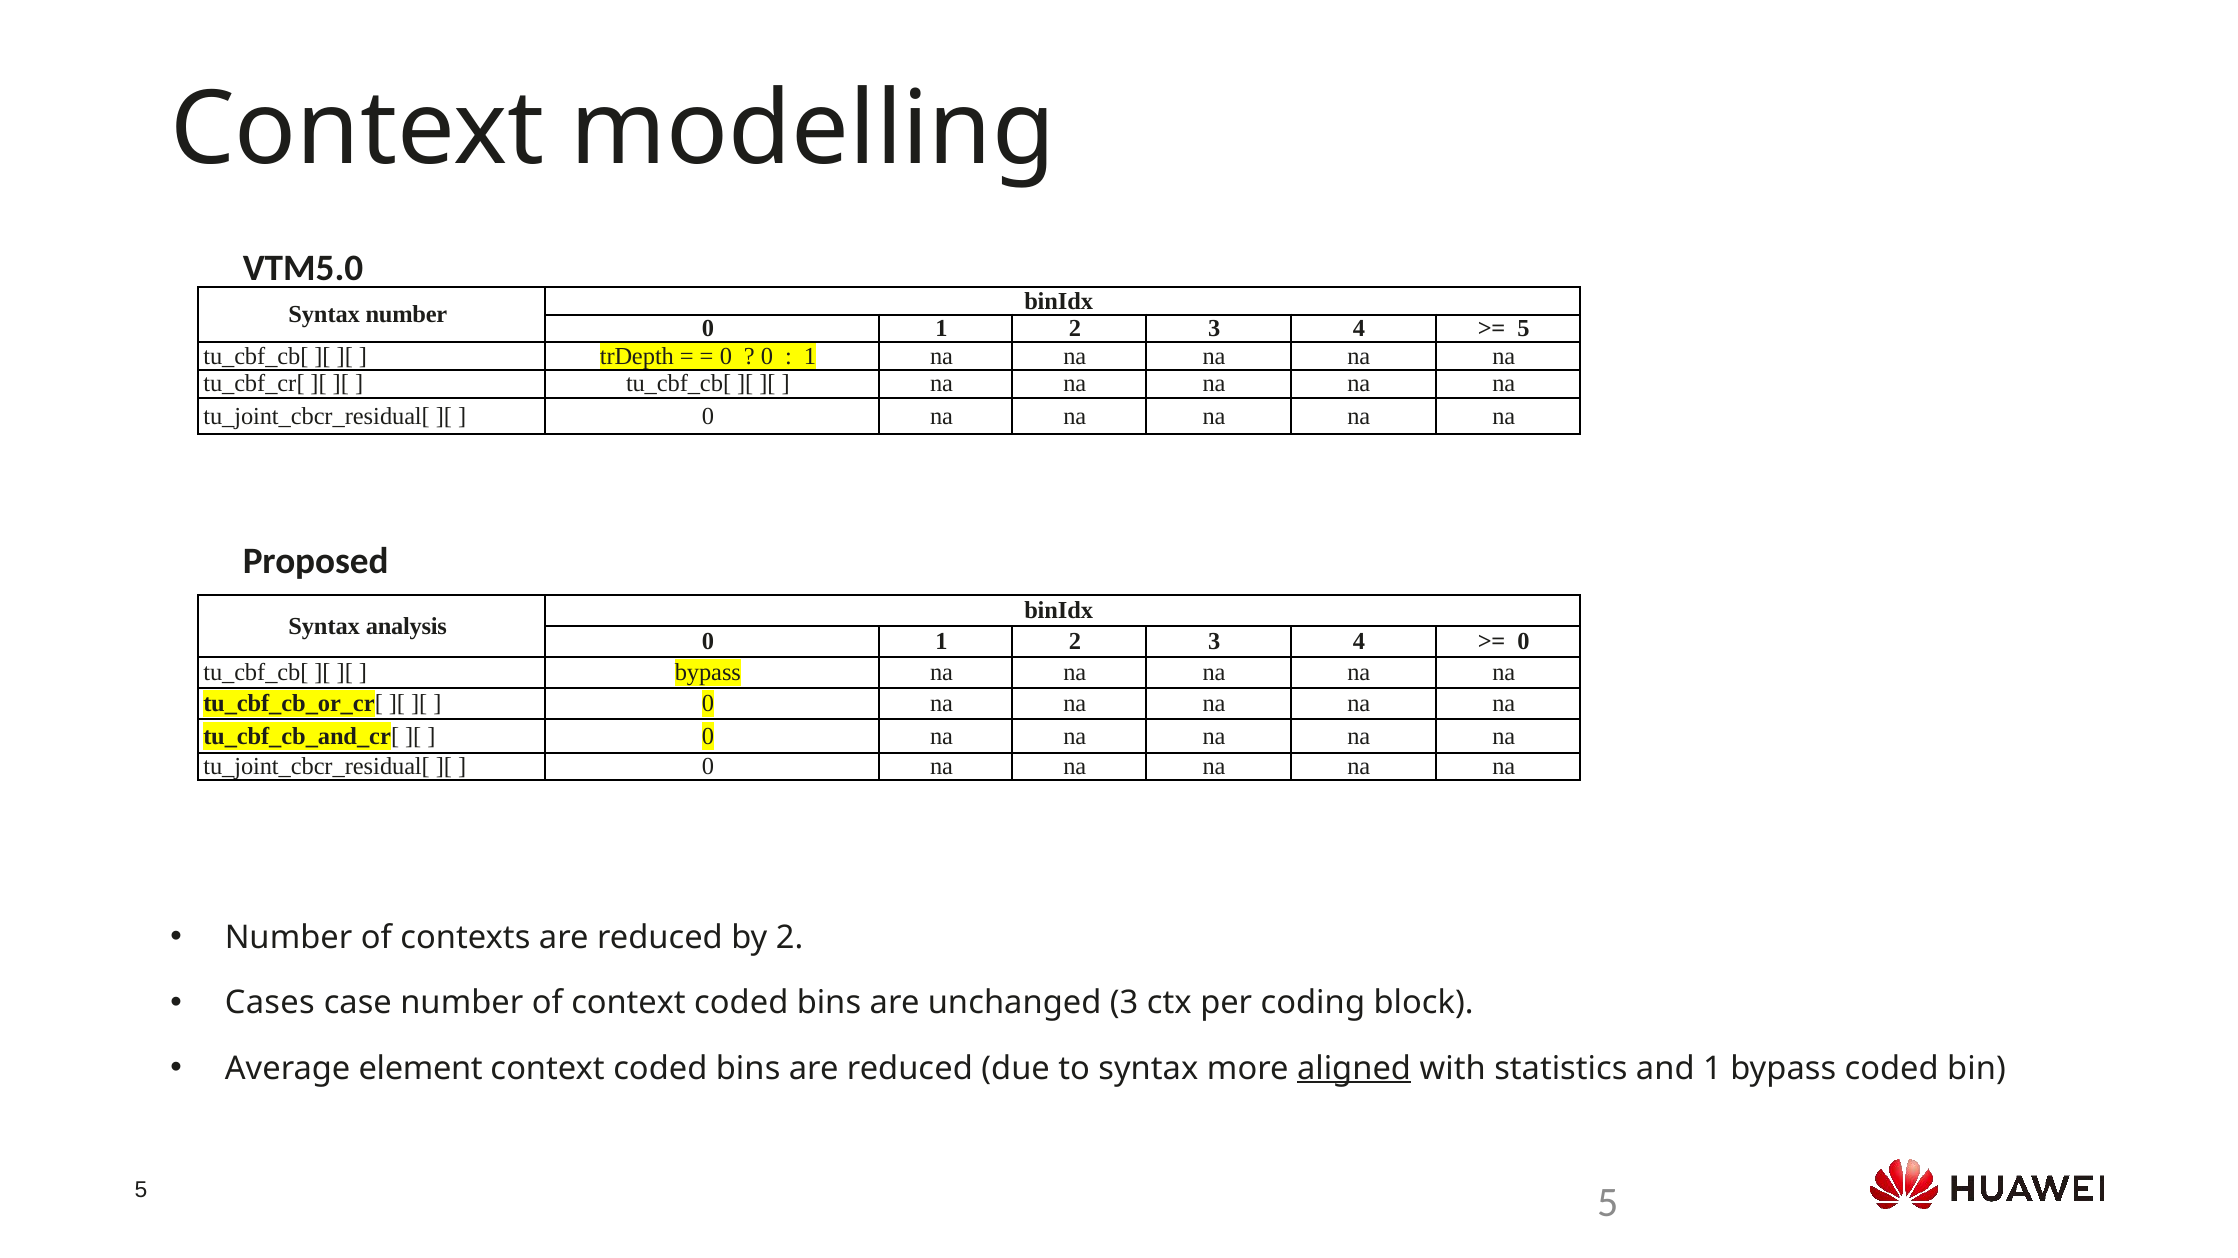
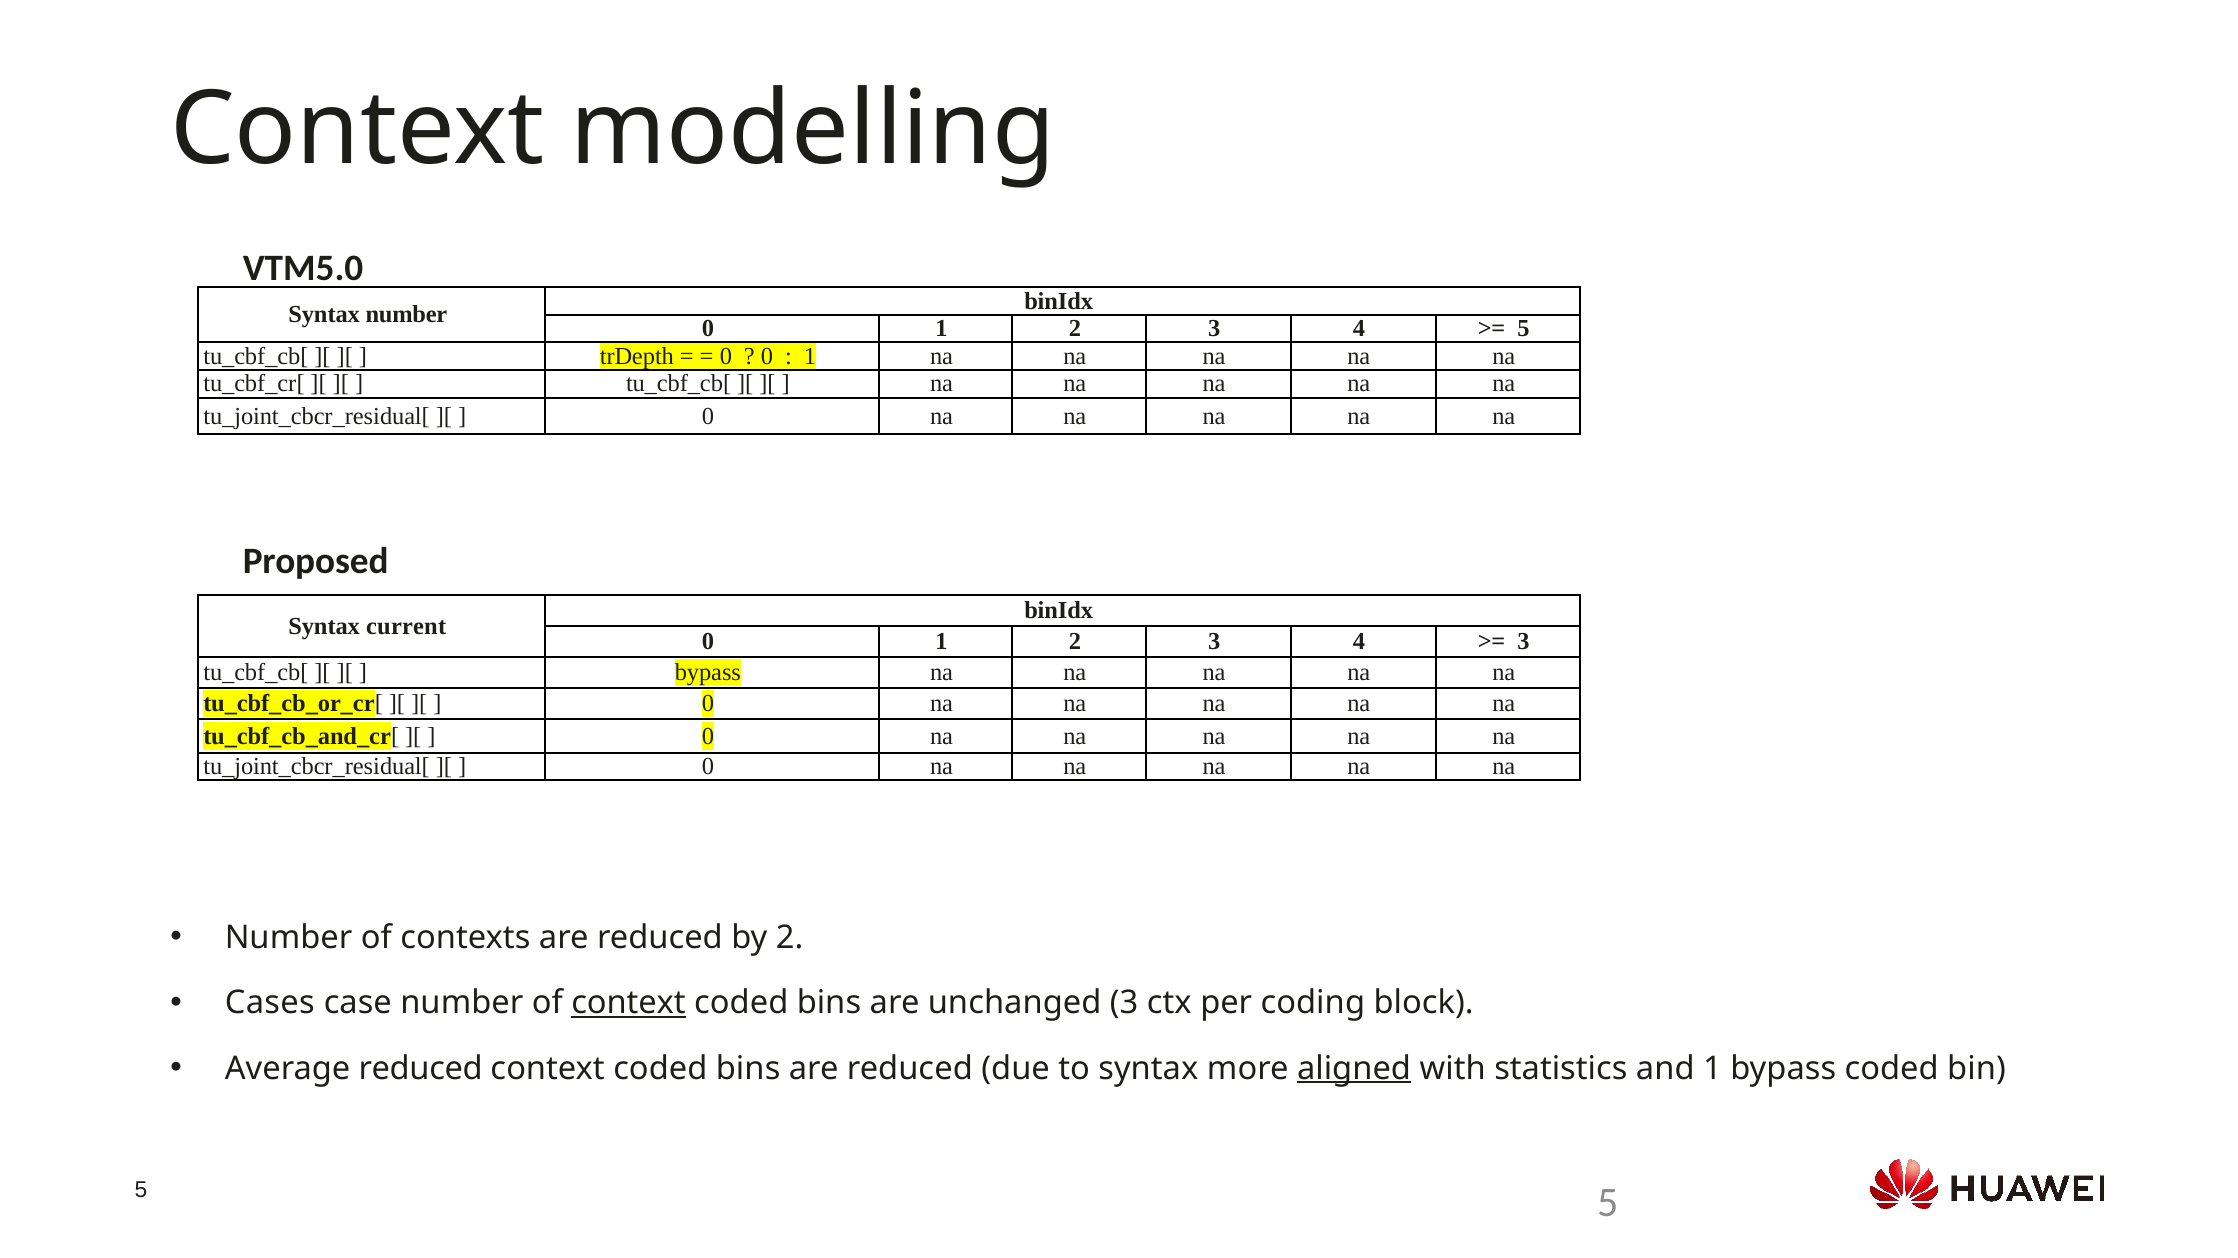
analysis: analysis -> current (406, 627)
0: 0 -> 3 (1524, 642)
context underline: none -> present (628, 1003)
Average element: element -> reduced (421, 1069)
